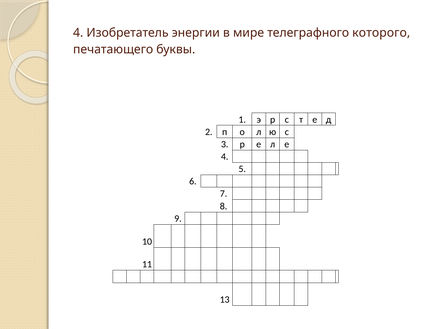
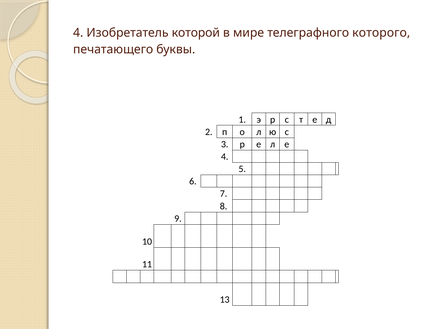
энергии: энергии -> которой (196, 33)
